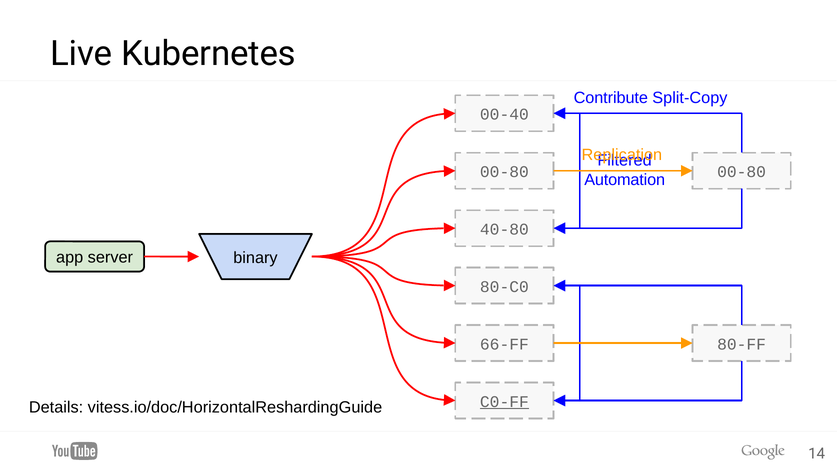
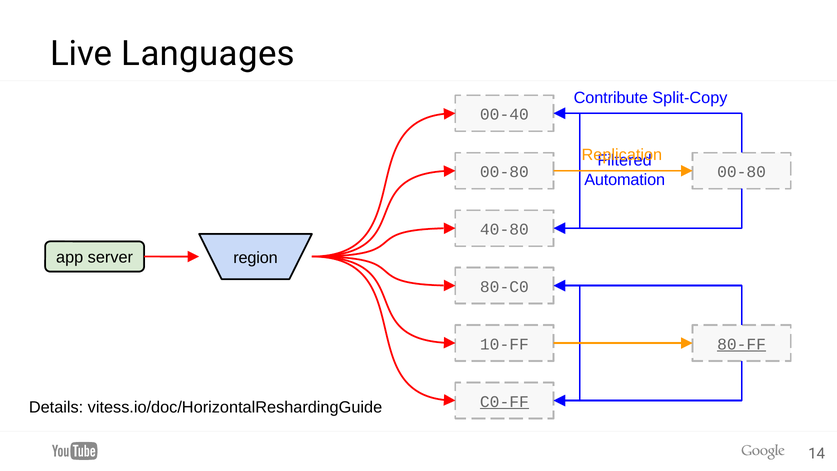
Kubernetes: Kubernetes -> Languages (208, 54)
binary: binary -> region (256, 258)
66-FF: 66-FF -> 10-FF (504, 344)
80-FF underline: none -> present (742, 344)
